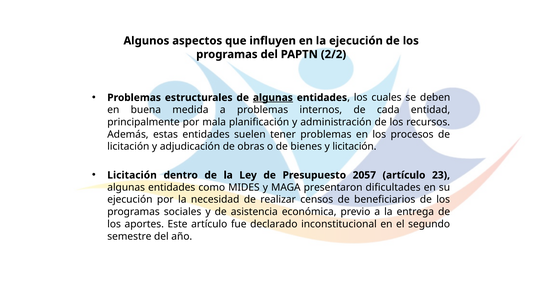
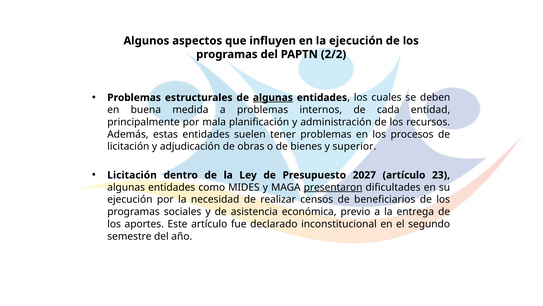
y licitación: licitación -> superior (354, 146)
2057: 2057 -> 2027 (364, 175)
presentaron underline: none -> present (333, 187)
